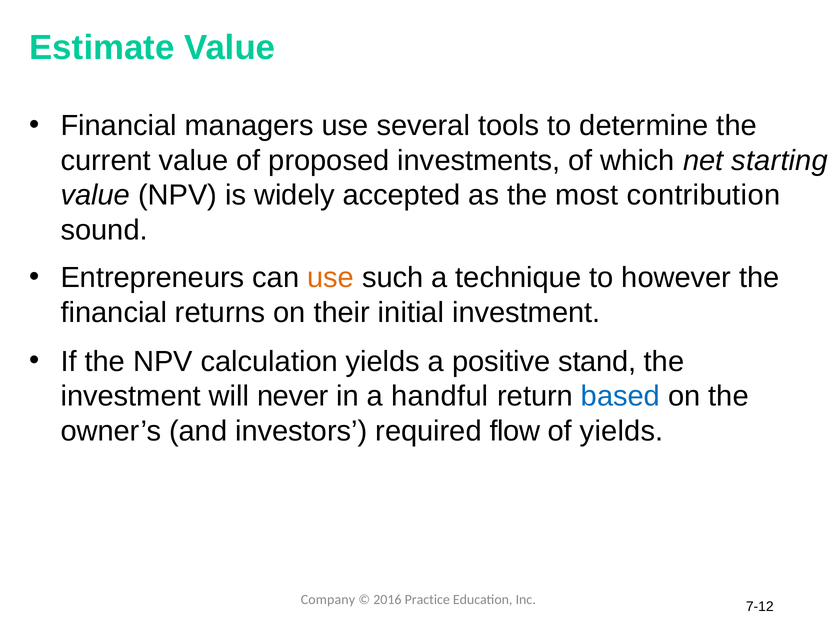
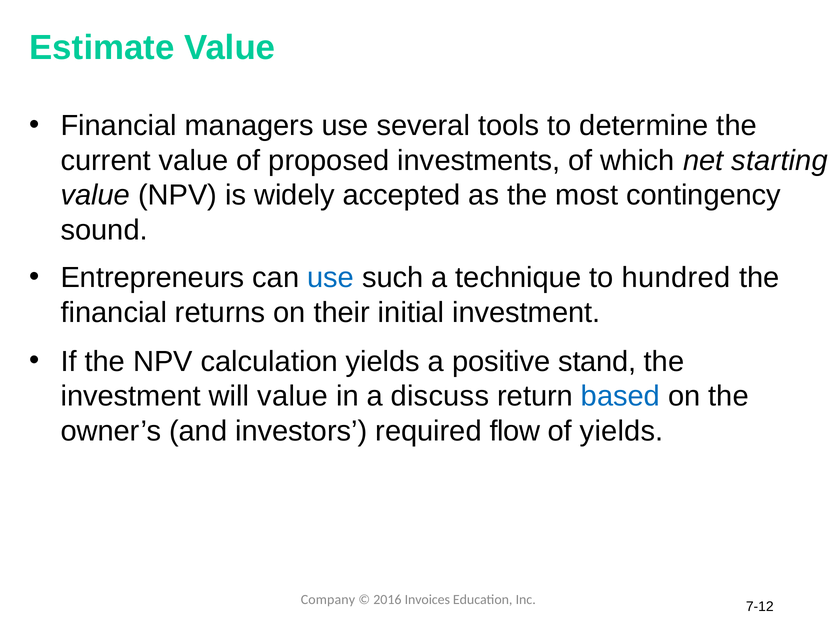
contribution: contribution -> contingency (704, 195)
use colour: orange -> blue (331, 278)
however: however -> hundred (676, 278)
will never: never -> value (293, 396)
handful: handful -> discuss (440, 396)
Practice: Practice -> Invoices (427, 599)
